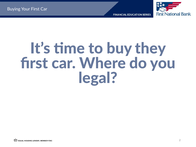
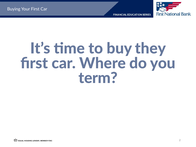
legal: legal -> term (98, 78)
